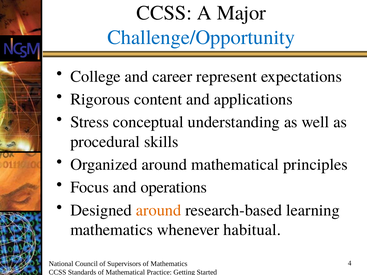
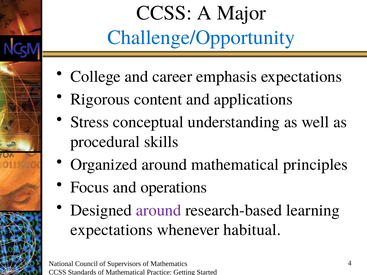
represent: represent -> emphasis (227, 77)
around colour: orange -> purple (159, 210)
mathematics: mathematics -> expectations (112, 230)
